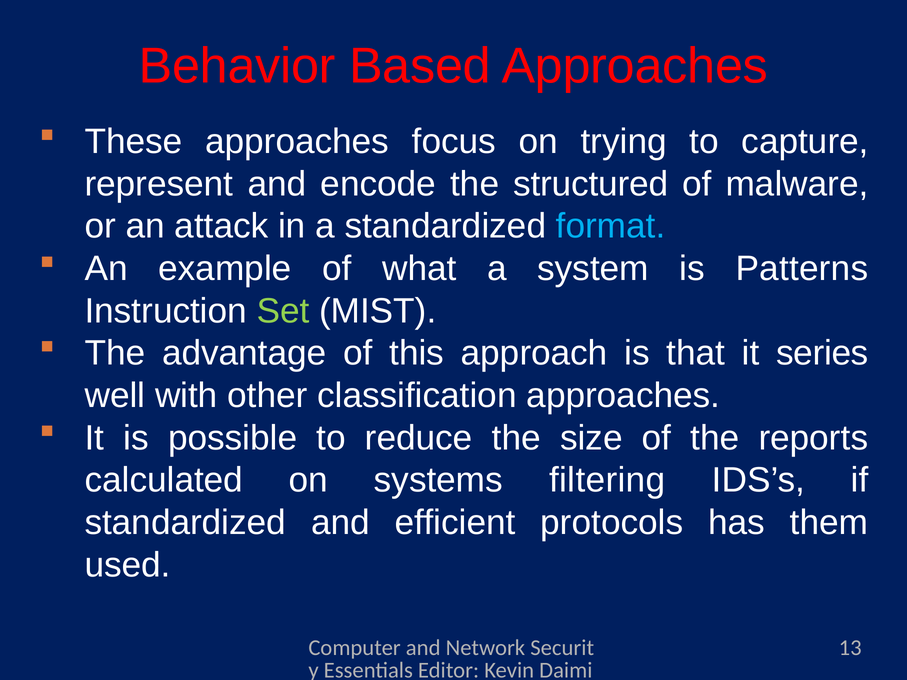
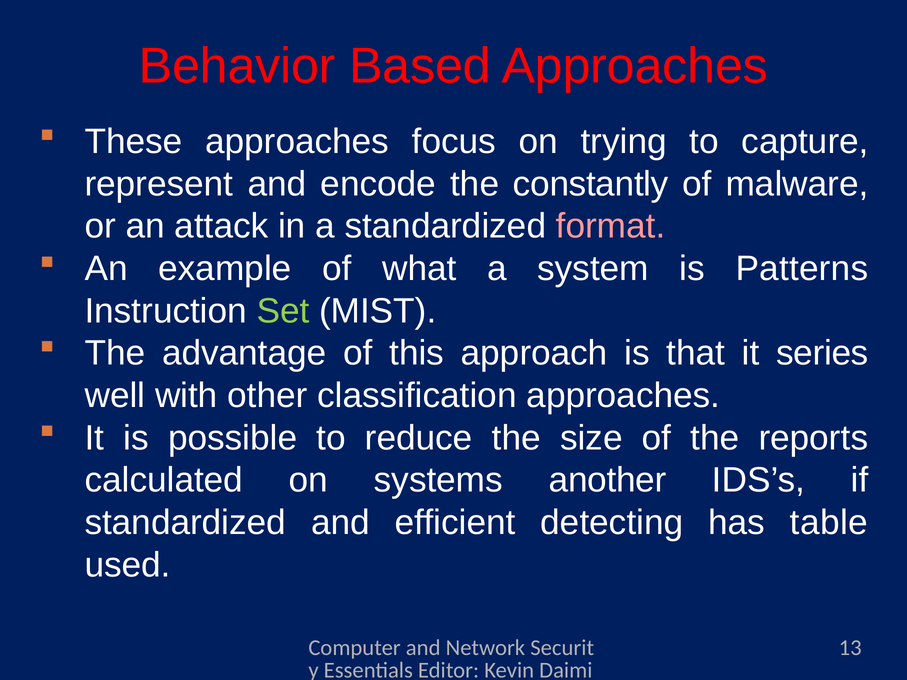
structured: structured -> constantly (591, 184)
format colour: light blue -> pink (611, 226)
filtering: filtering -> another (608, 480)
protocols: protocols -> detecting (612, 523)
them: them -> table (829, 523)
